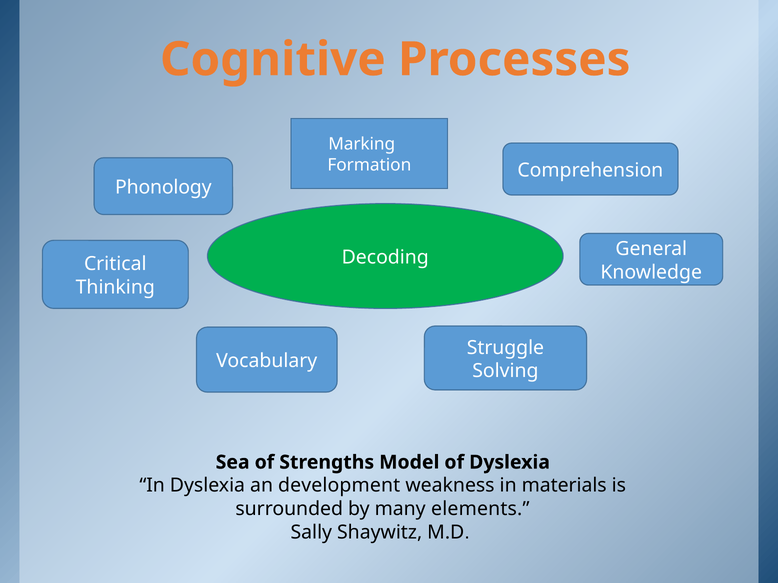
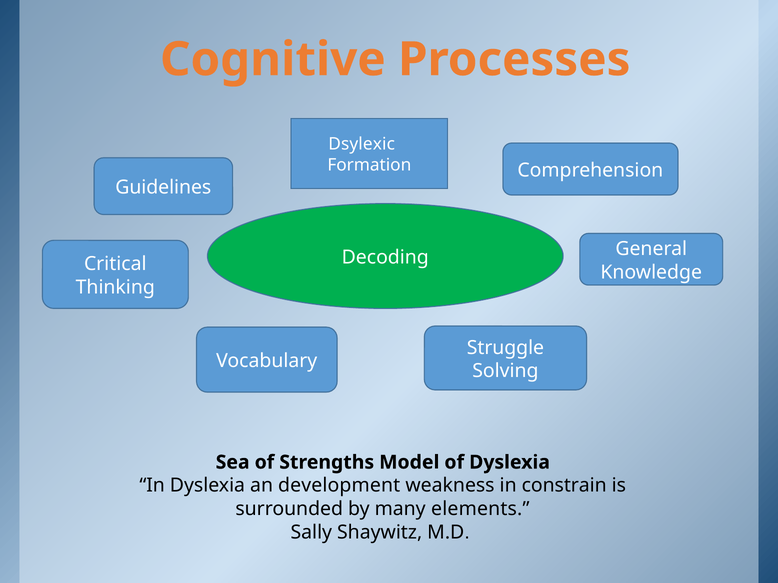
Marking: Marking -> Dsylexic (362, 144)
Phonology: Phonology -> Guidelines (163, 188)
materials: materials -> constrain (564, 486)
